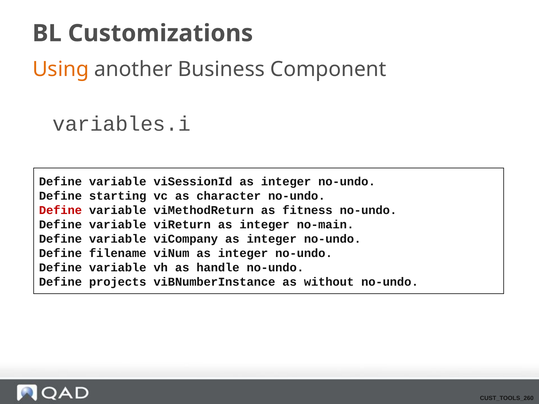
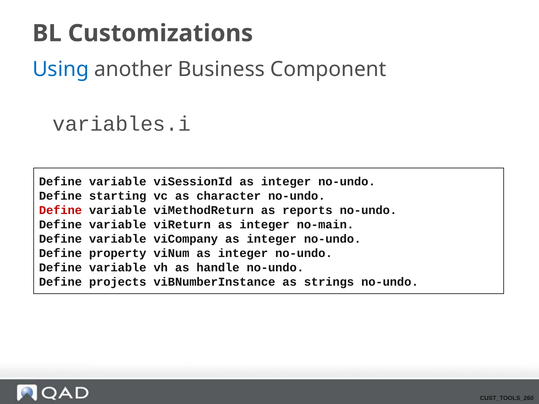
Using colour: orange -> blue (61, 69)
fitness: fitness -> reports (308, 210)
filename: filename -> property (118, 253)
without: without -> strings (329, 282)
